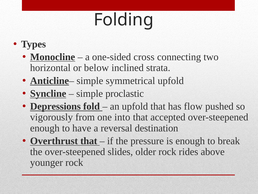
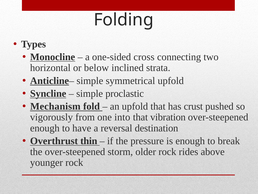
Depressions: Depressions -> Mechanism (55, 106)
flow: flow -> crust (193, 106)
accepted: accepted -> vibration (168, 117)
Overthrust that: that -> thin (89, 141)
slides: slides -> storm (120, 151)
